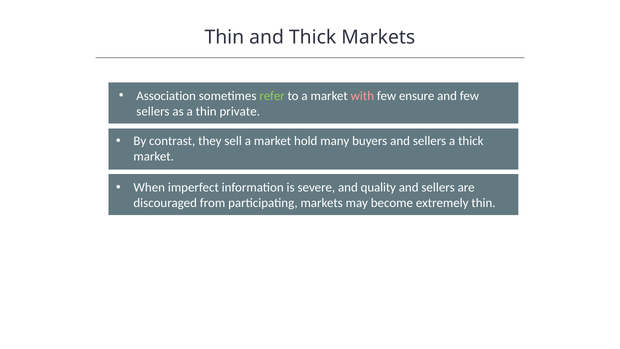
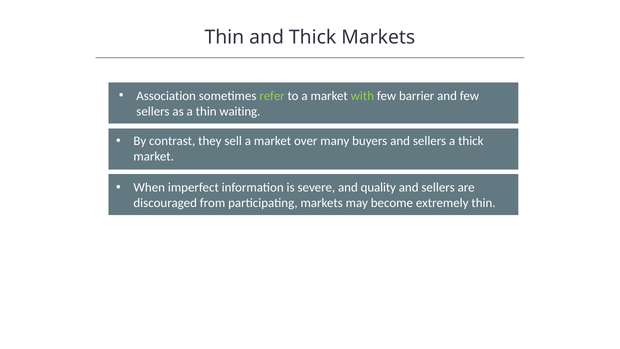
with colour: pink -> light green (362, 96)
ensure: ensure -> barrier (417, 96)
private: private -> waiting (240, 111)
hold: hold -> over (306, 141)
